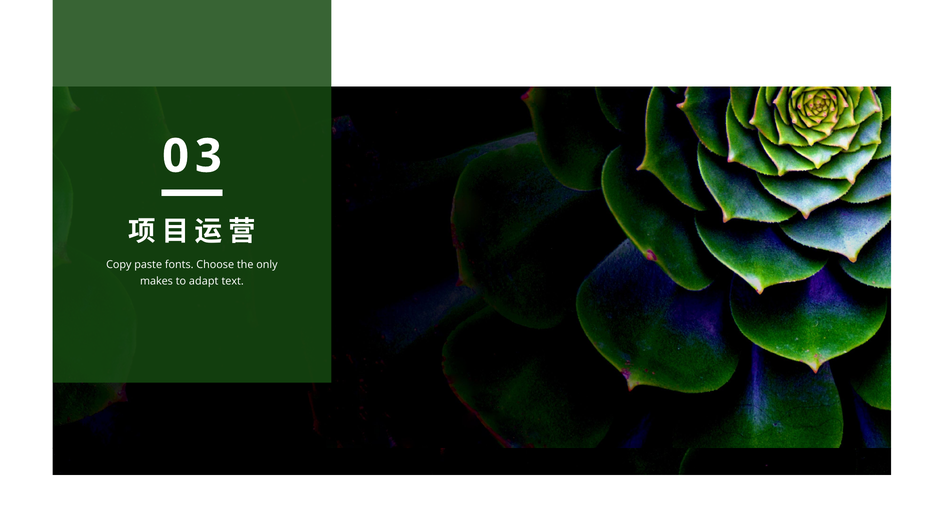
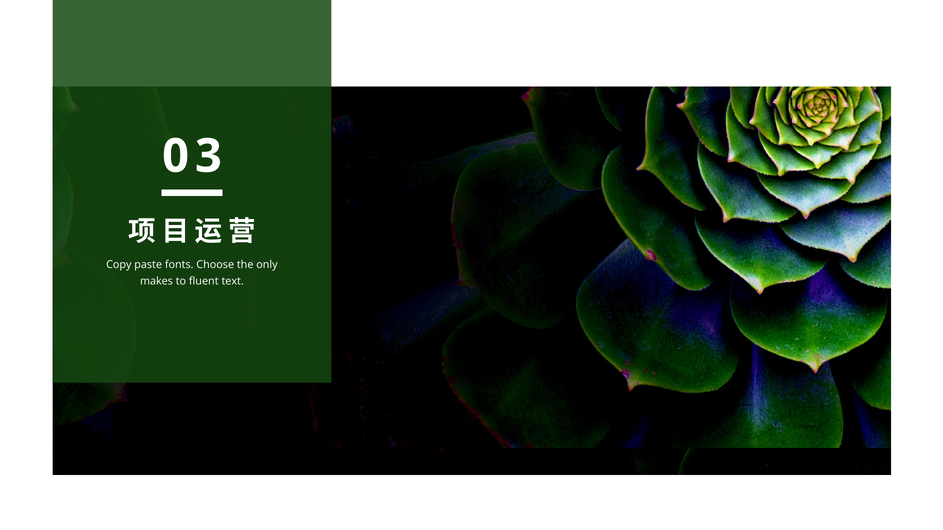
adapt: adapt -> fluent (204, 282)
